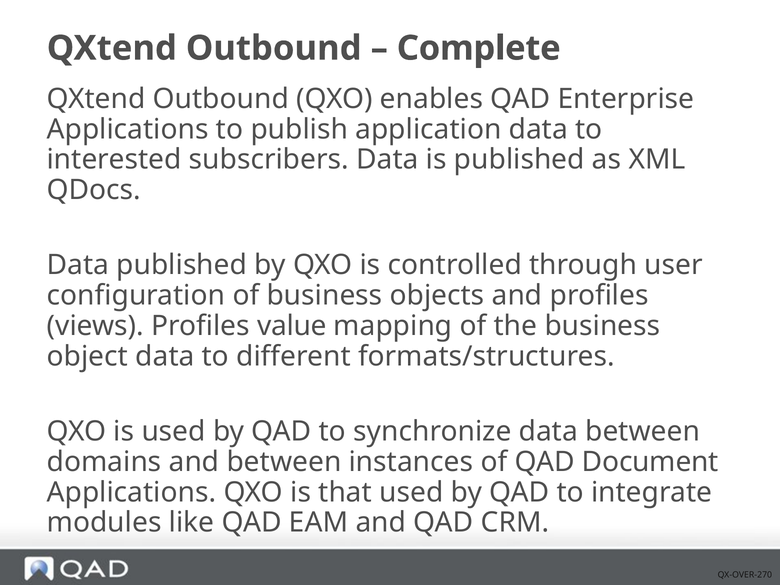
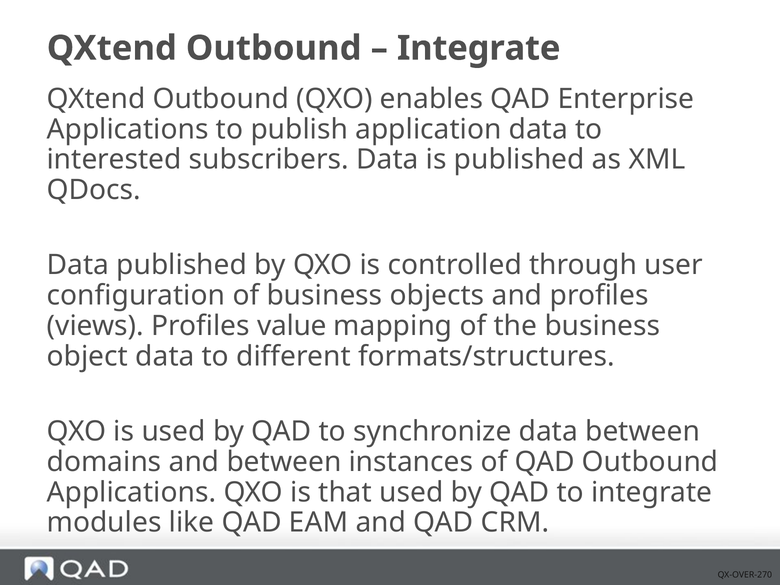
Complete: Complete -> Integrate (479, 48)
QAD Document: Document -> Outbound (650, 462)
